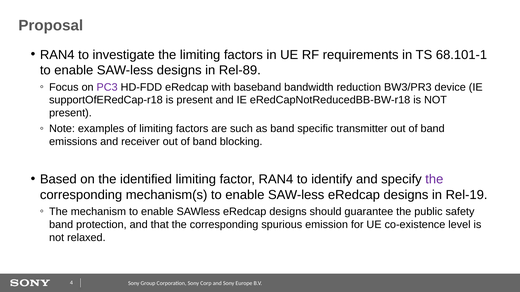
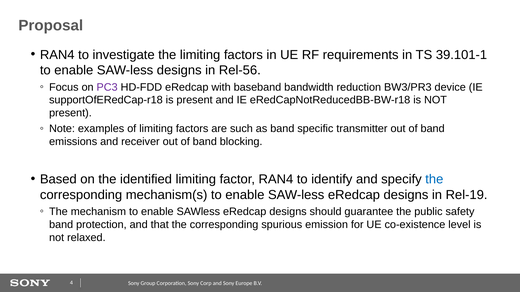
68.101-1: 68.101-1 -> 39.101-1 (461, 55)
Rel-89: Rel-89 -> Rel-56 (240, 70)
the colour: purple -> blue (434, 180)
